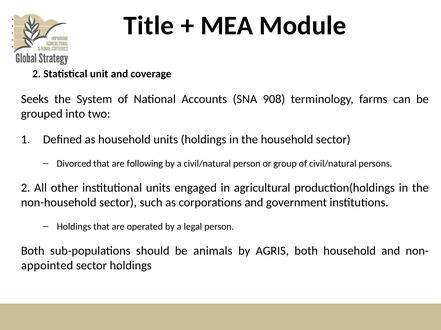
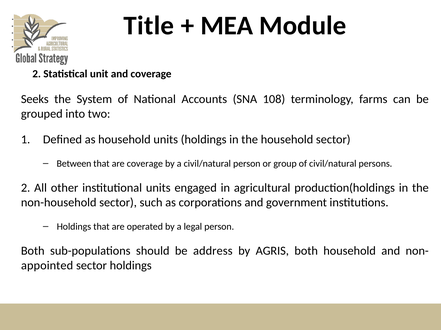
908: 908 -> 108 (274, 99)
Divorced: Divorced -> Between (74, 164)
are following: following -> coverage (145, 164)
animals: animals -> address (213, 252)
